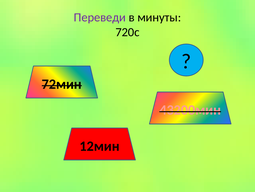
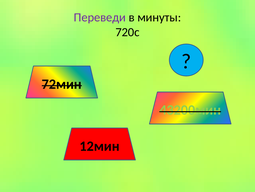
43200мин colour: pink -> light green (190, 110)
